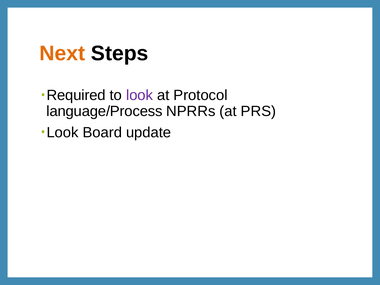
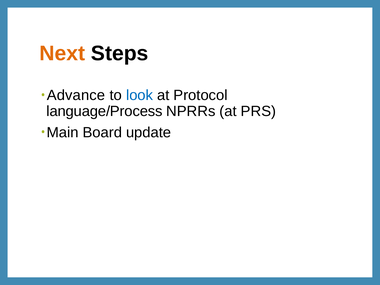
Required: Required -> Advance (76, 95)
look colour: purple -> blue (140, 95)
Look: Look -> Main (63, 132)
